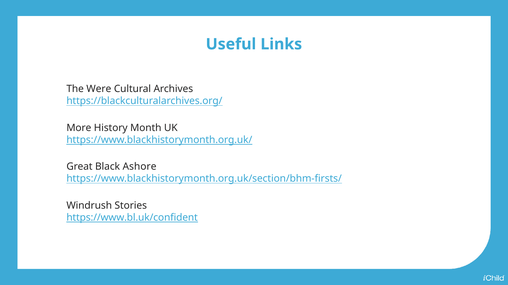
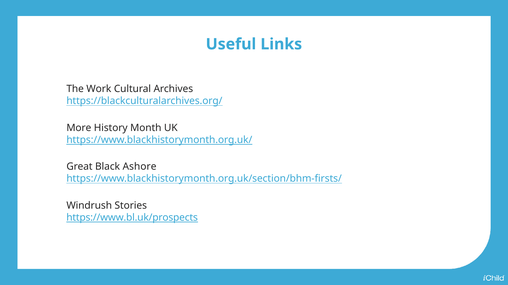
Were: Were -> Work (99, 89)
https://www.bl.uk/confident: https://www.bl.uk/confident -> https://www.bl.uk/prospects (132, 218)
